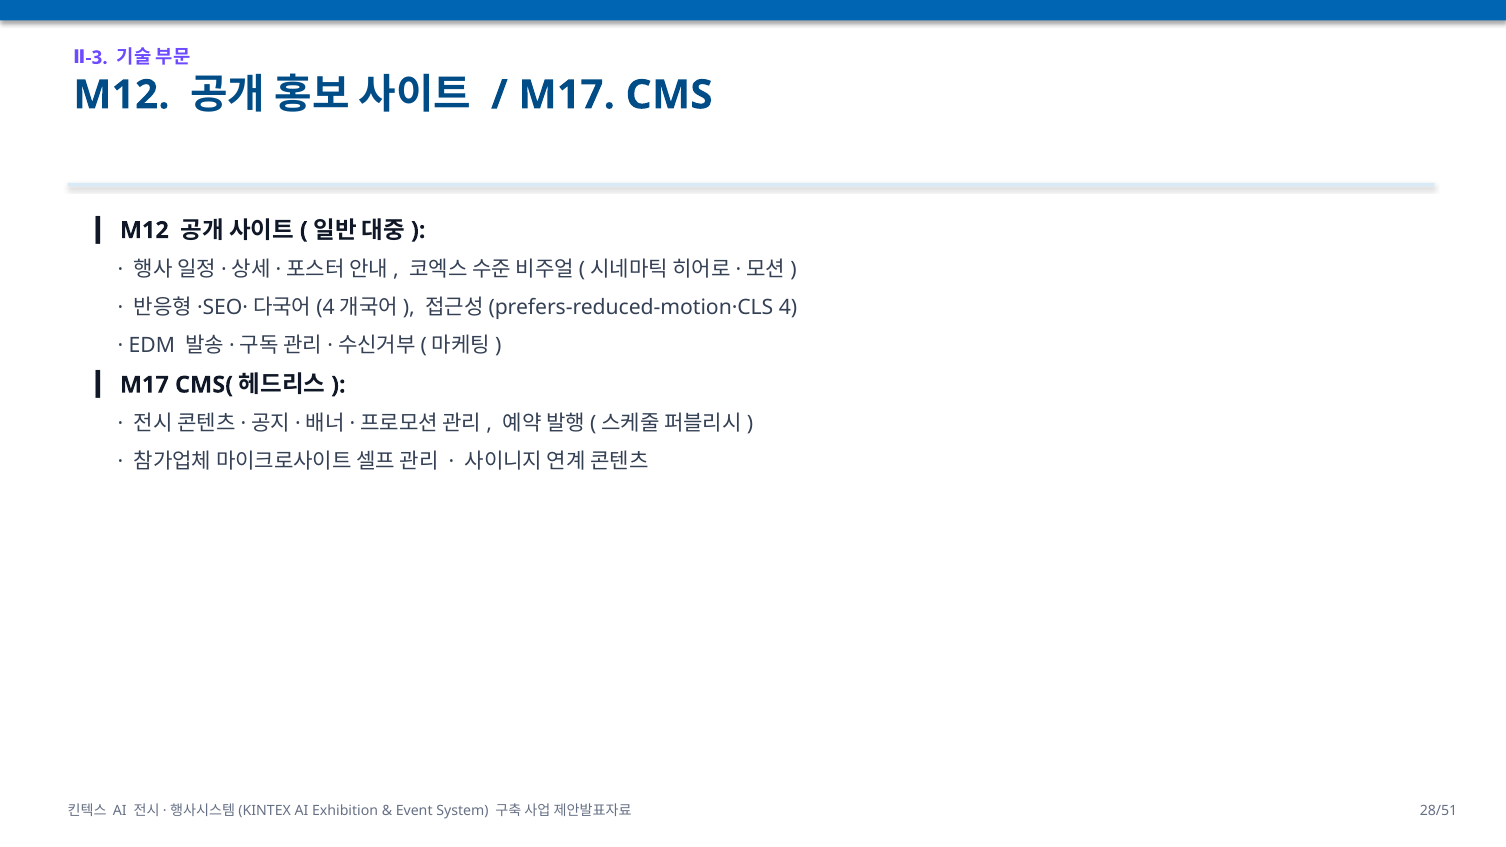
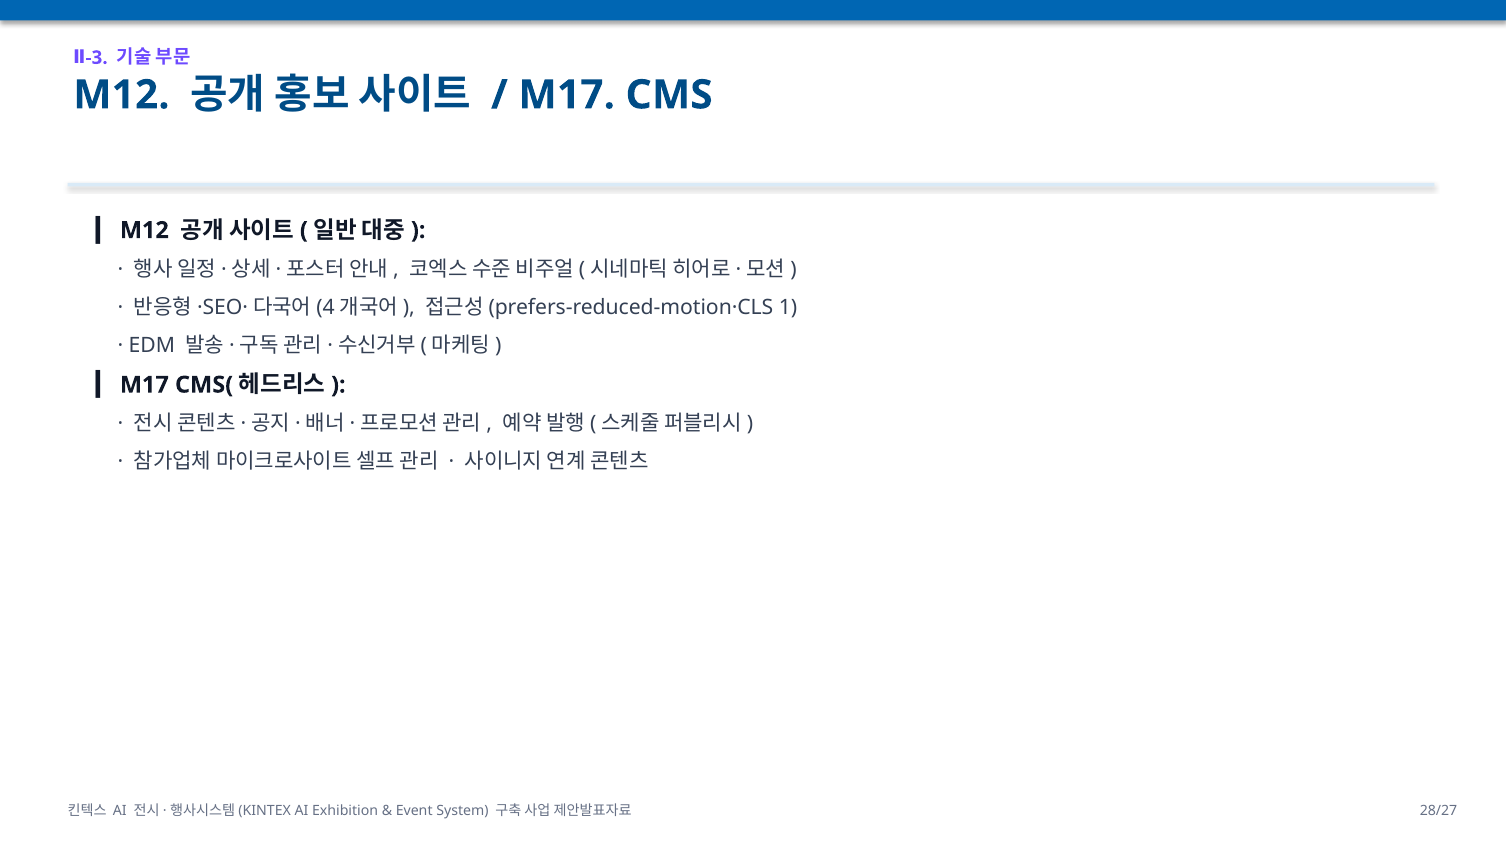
4: 4 -> 1 (788, 307)
28/51: 28/51 -> 28/27 (1439, 811)
